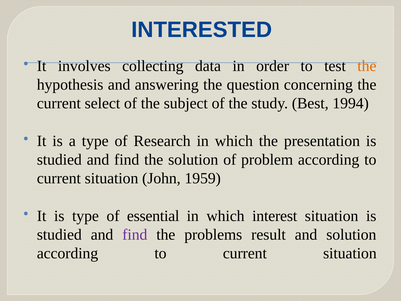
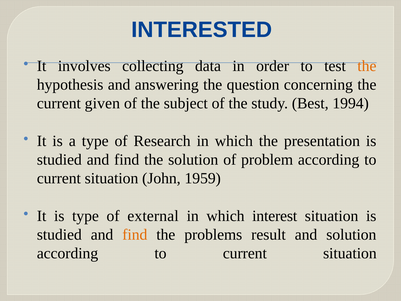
select: select -> given (102, 103)
essential: essential -> external (153, 216)
find colour: purple -> orange (135, 234)
